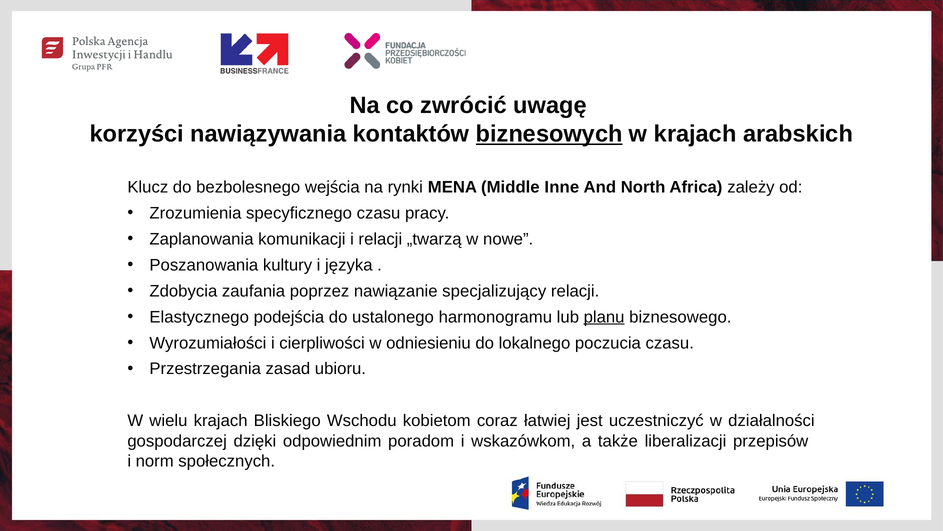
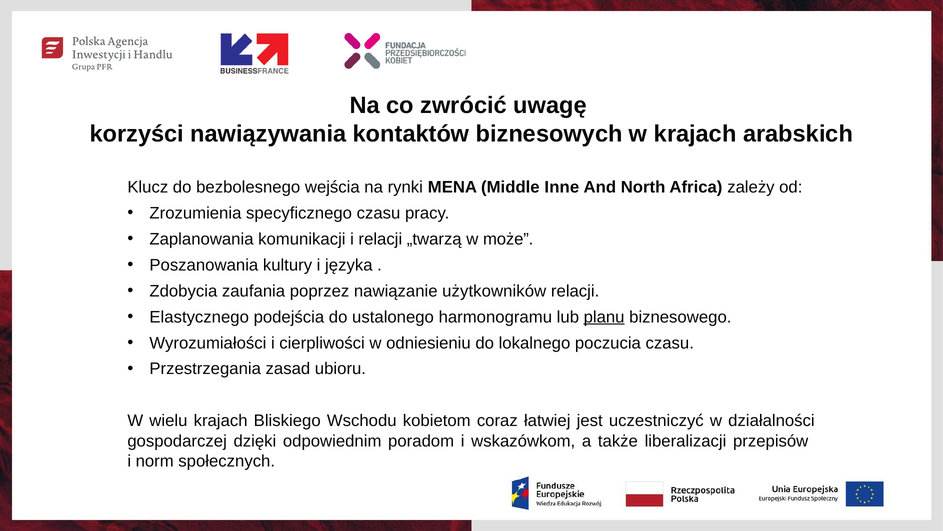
biznesowych underline: present -> none (549, 134)
nowe: nowe -> może (508, 239)
specjalizujący: specjalizujący -> użytkowników (494, 291)
